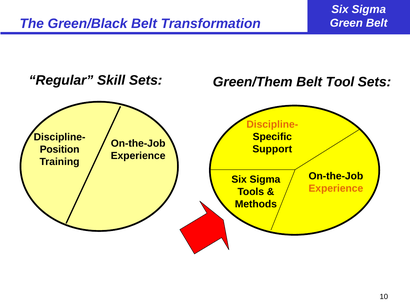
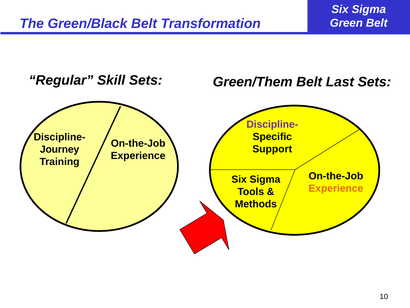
Tool: Tool -> Last (340, 82)
Discipline- colour: orange -> purple (272, 124)
Position: Position -> Journey (60, 149)
